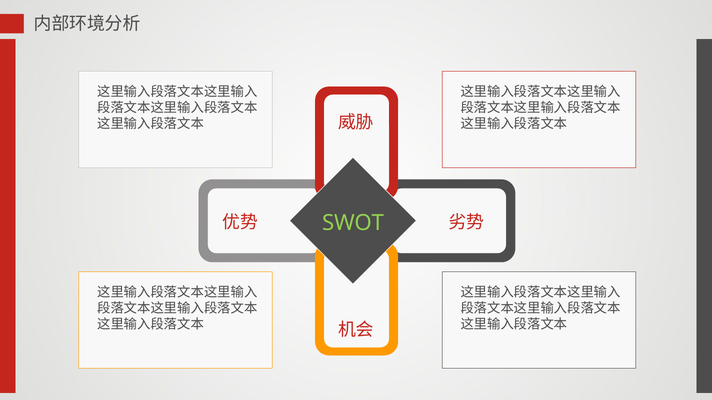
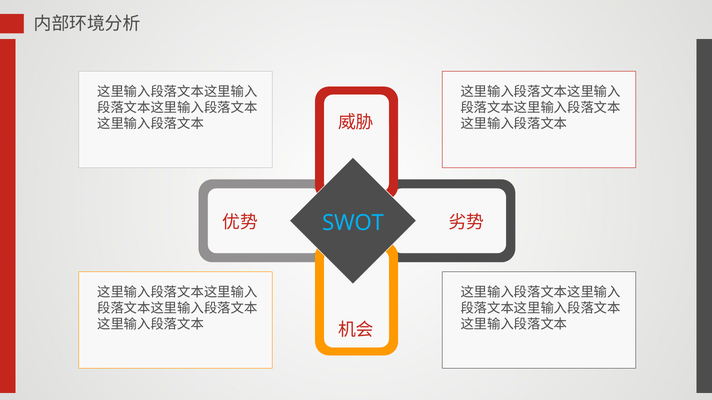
SWOT colour: light green -> light blue (353, 223)
